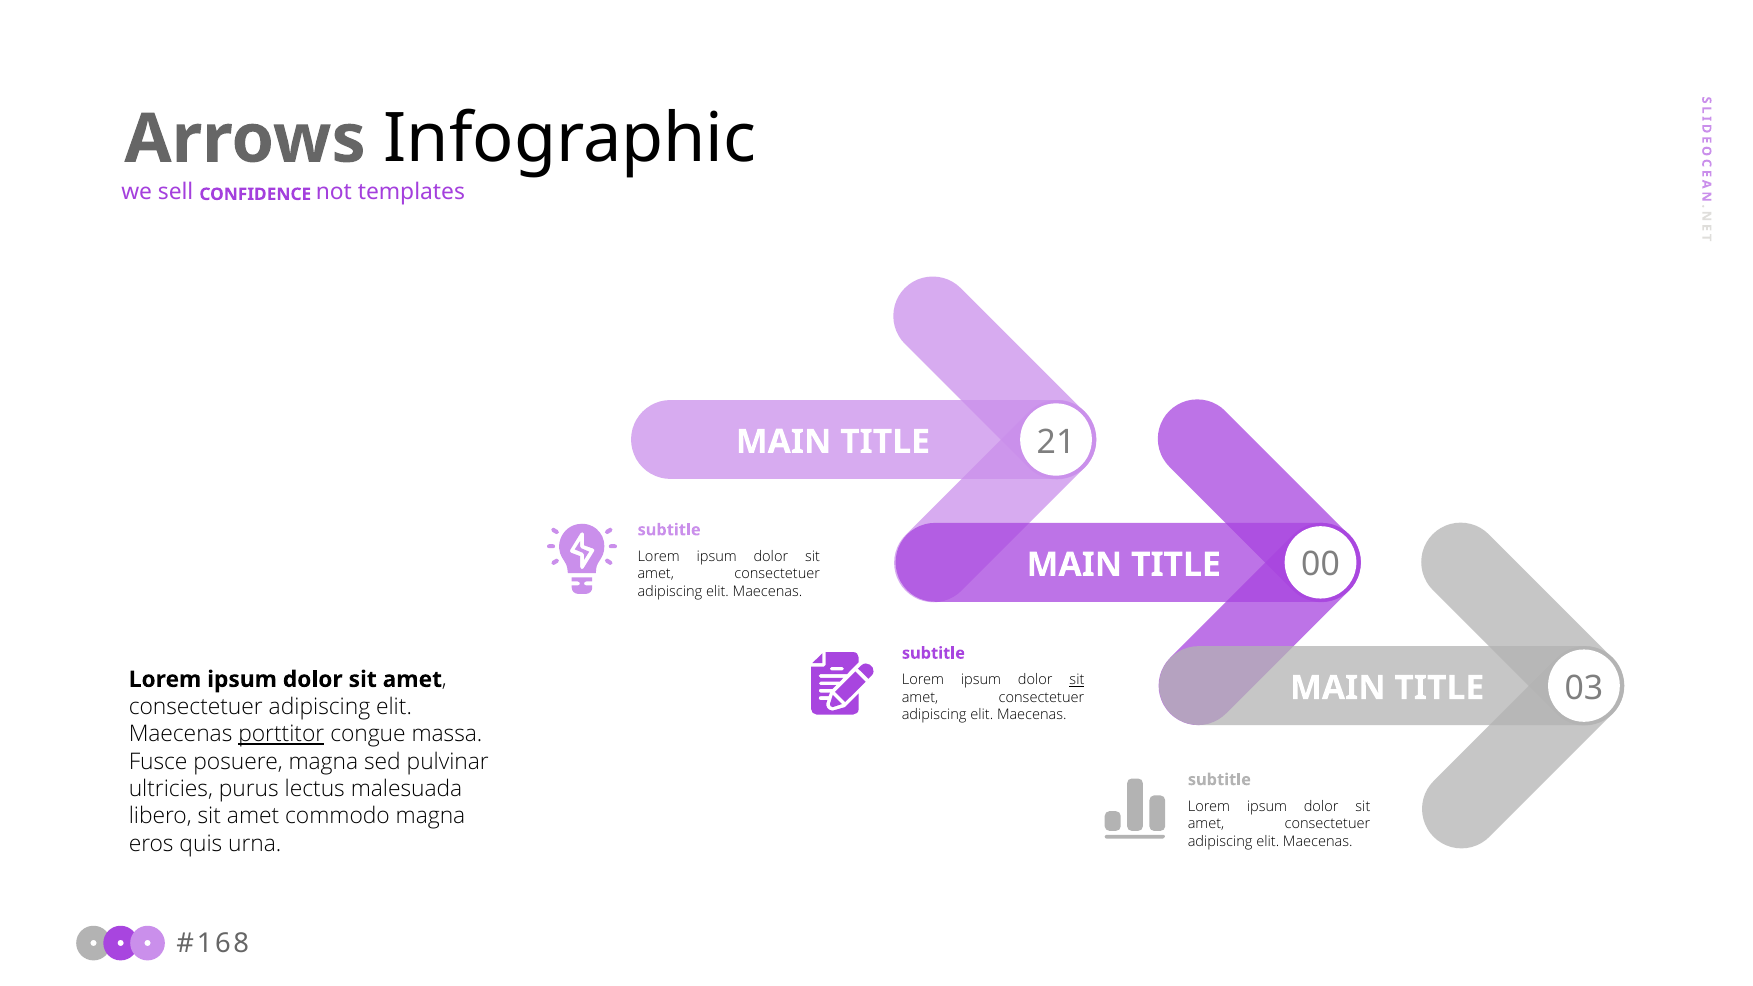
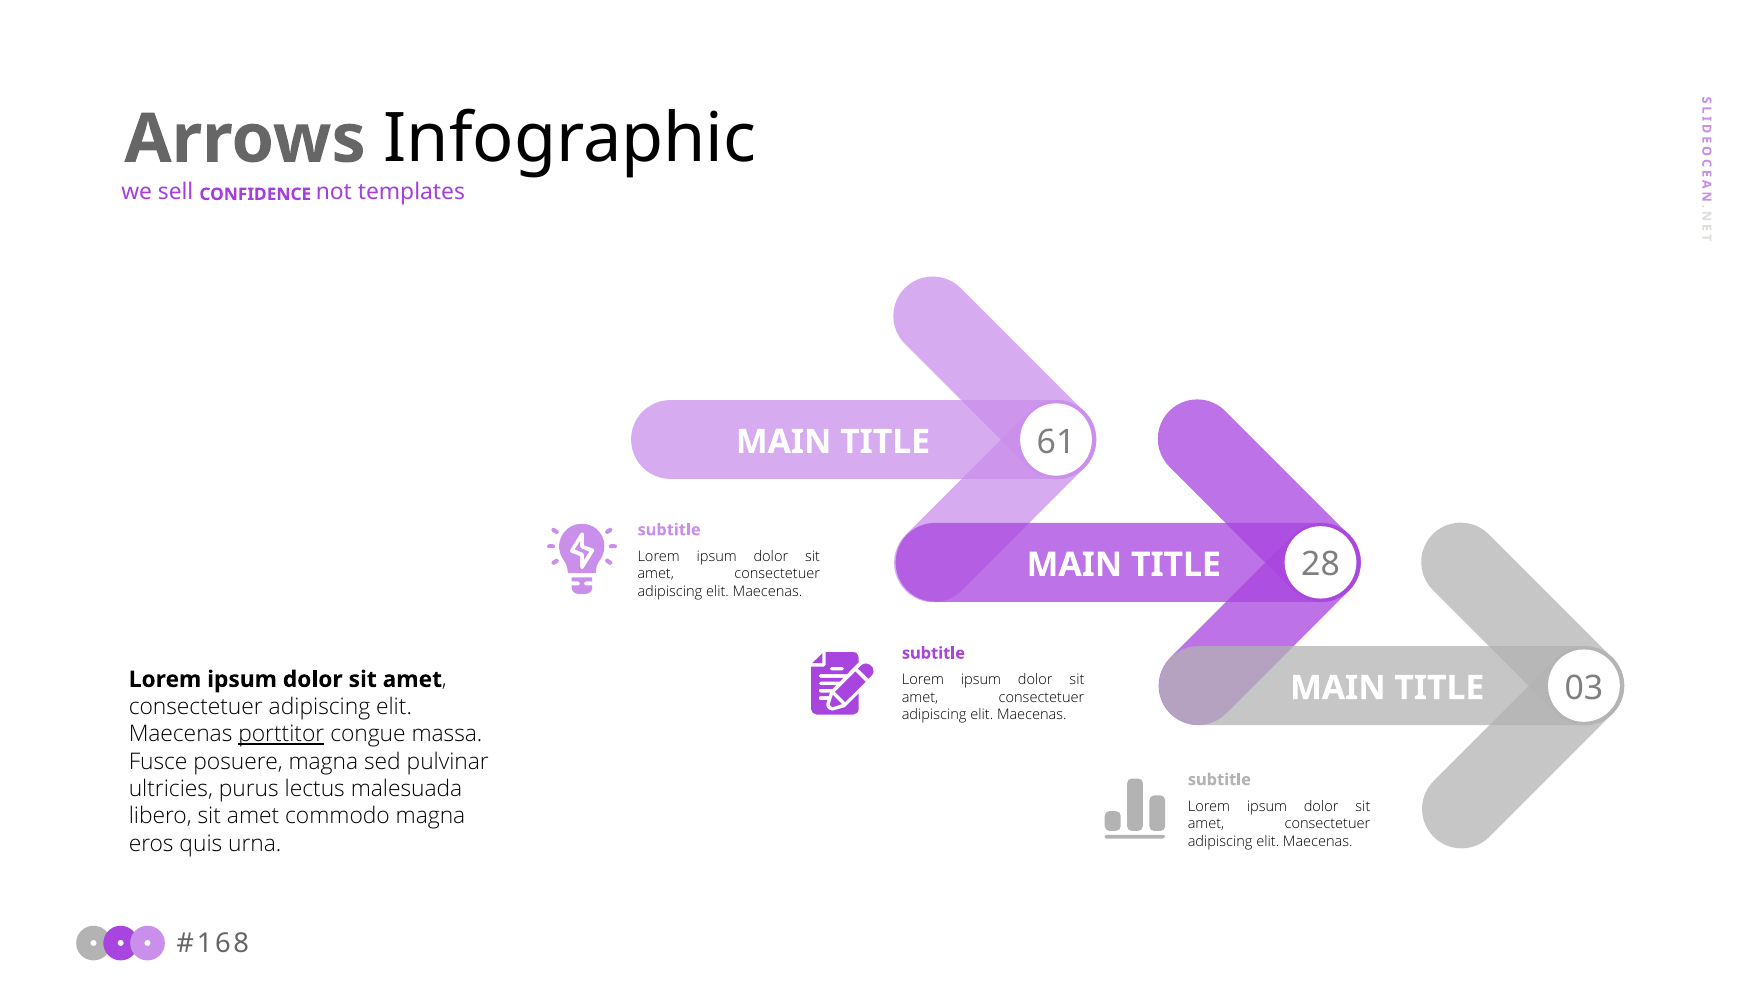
21: 21 -> 61 (1056, 442)
00: 00 -> 28 (1321, 565)
sit underline: present -> none (1077, 680)
